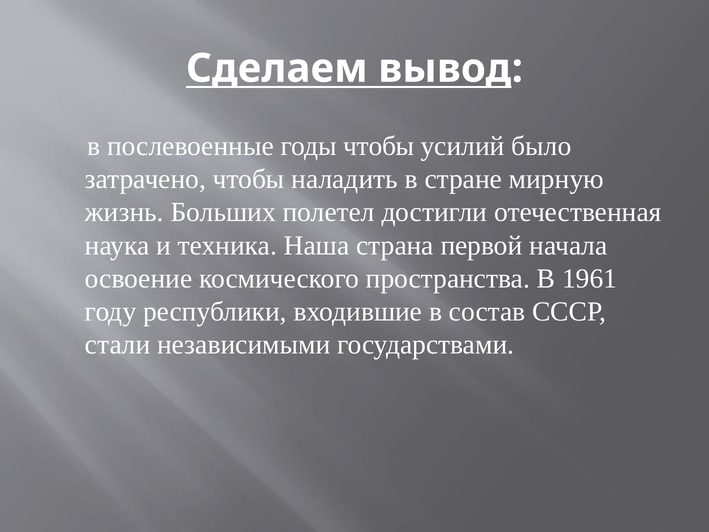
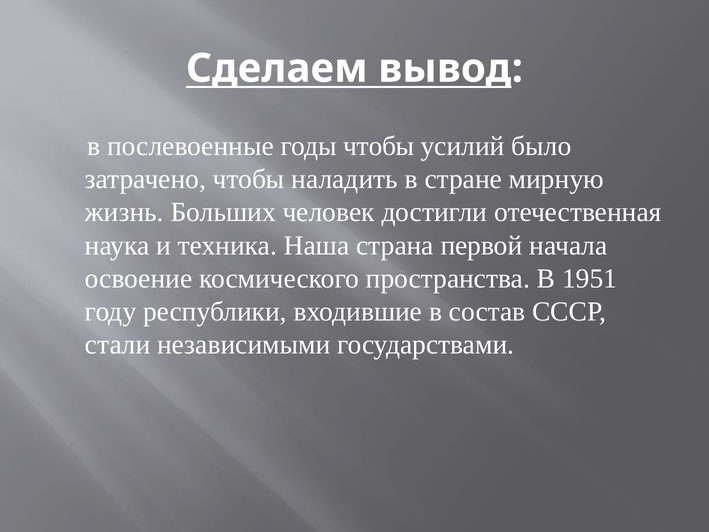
полетел: полетел -> человек (329, 212)
1961: 1961 -> 1951 (590, 278)
